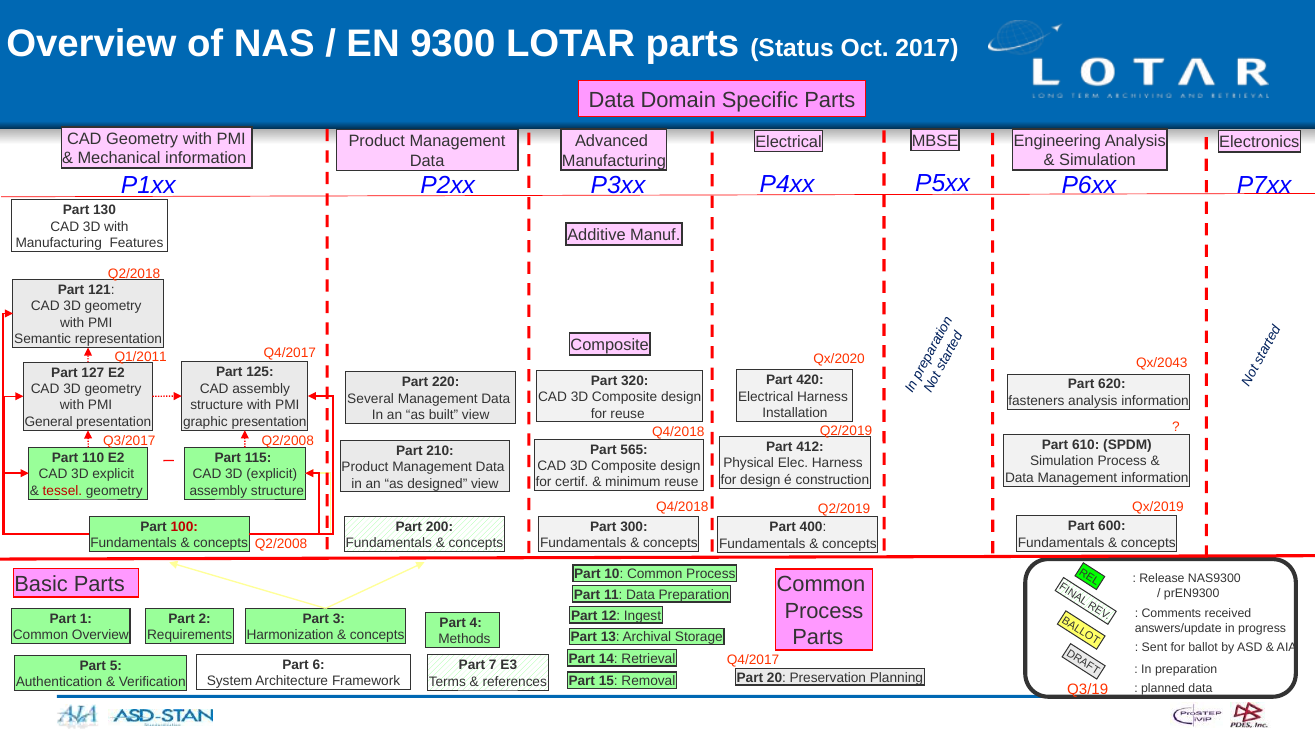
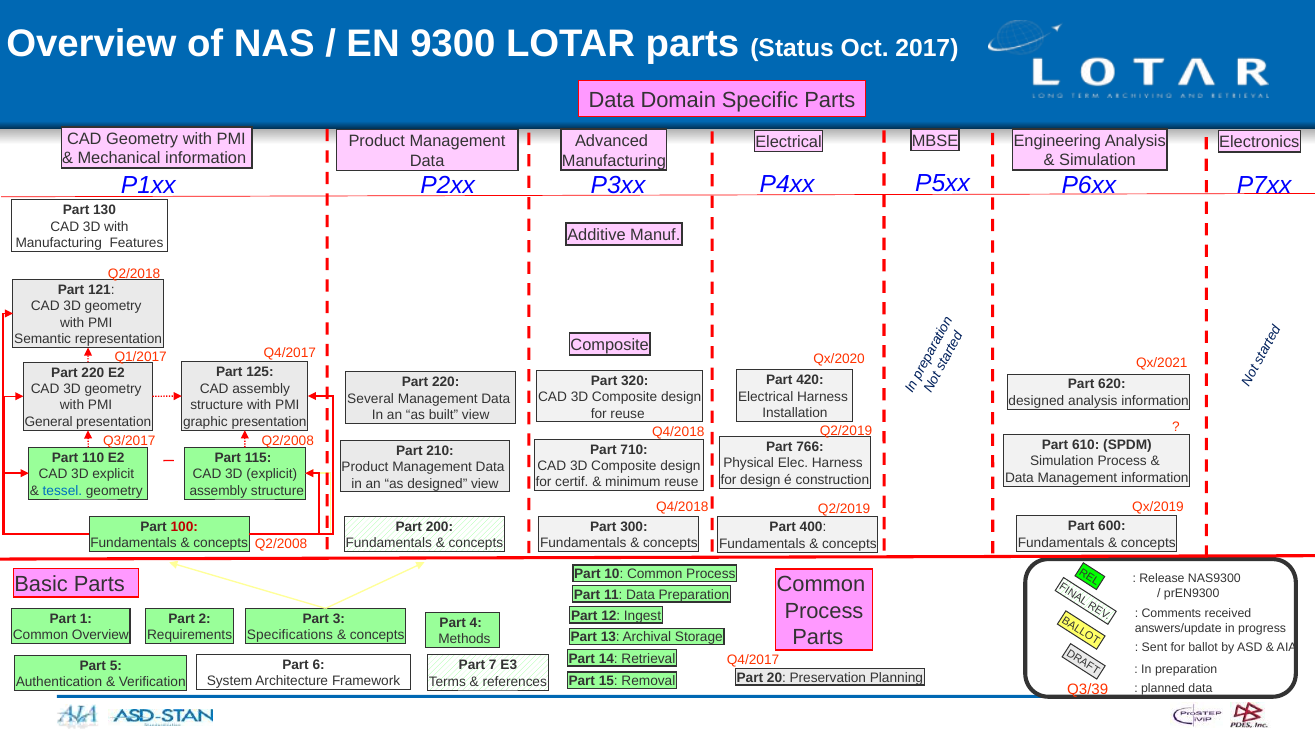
Q1/2011: Q1/2011 -> Q1/2017 (141, 357)
Qx/2043: Qx/2043 -> Qx/2021 (1162, 363)
127: 127 -> 220 (93, 372)
fasteners: fasteners -> designed (1036, 401)
412: 412 -> 766 (810, 447)
565: 565 -> 710 (634, 449)
tessel colour: red -> blue (62, 490)
Harmonization: Harmonization -> Specifications (290, 635)
Q3/19: Q3/19 -> Q3/39 (1088, 690)
